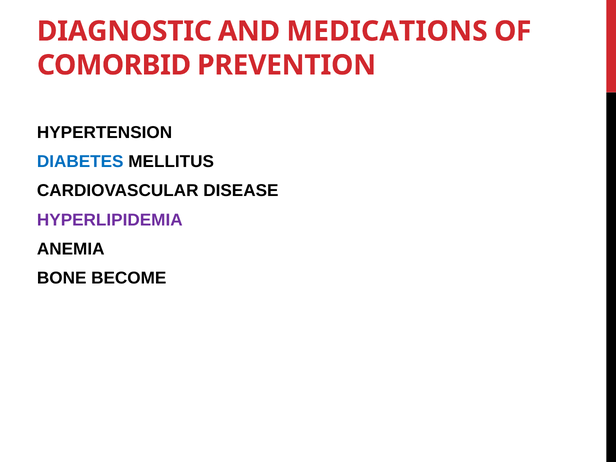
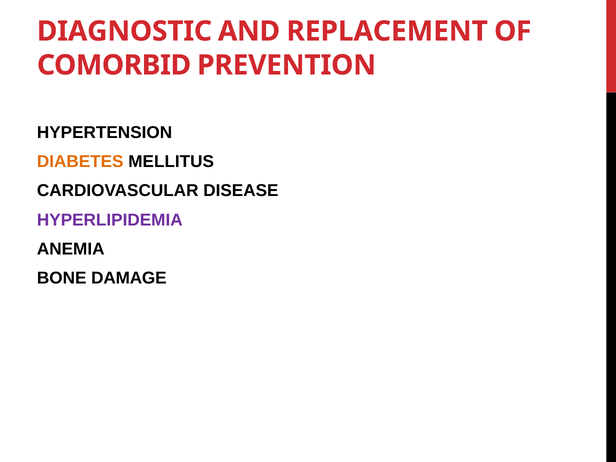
MEDICATIONS: MEDICATIONS -> REPLACEMENT (387, 31)
DIABETES colour: blue -> orange (80, 162)
BECOME: BECOME -> DAMAGE (129, 278)
